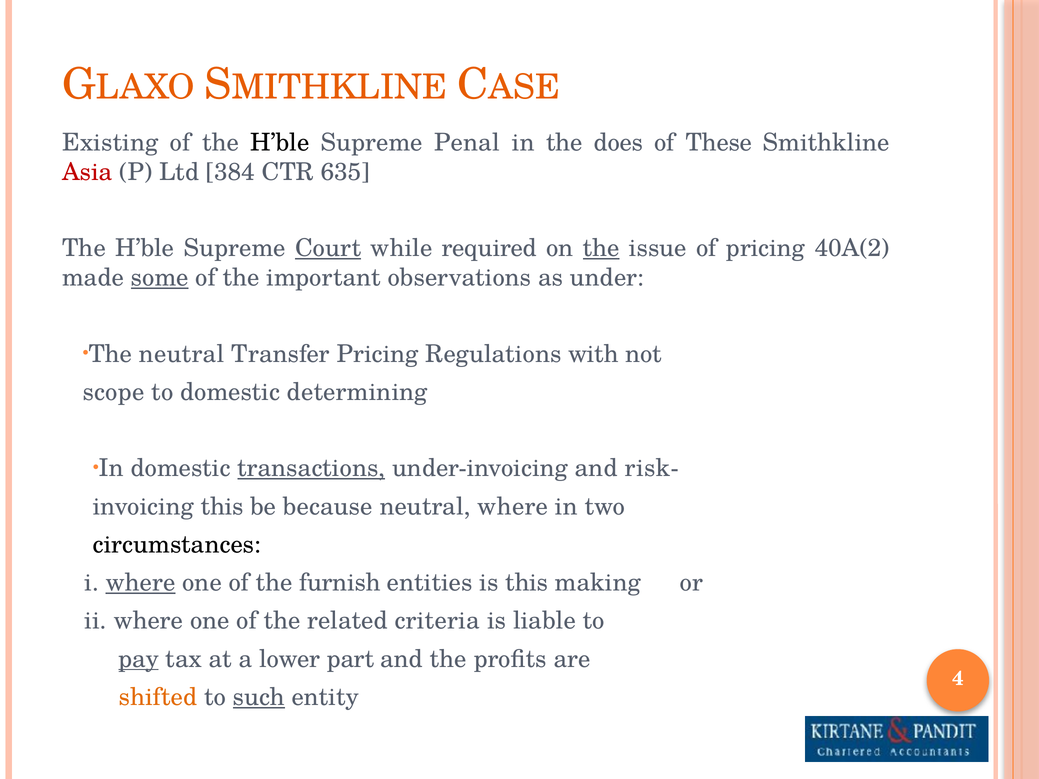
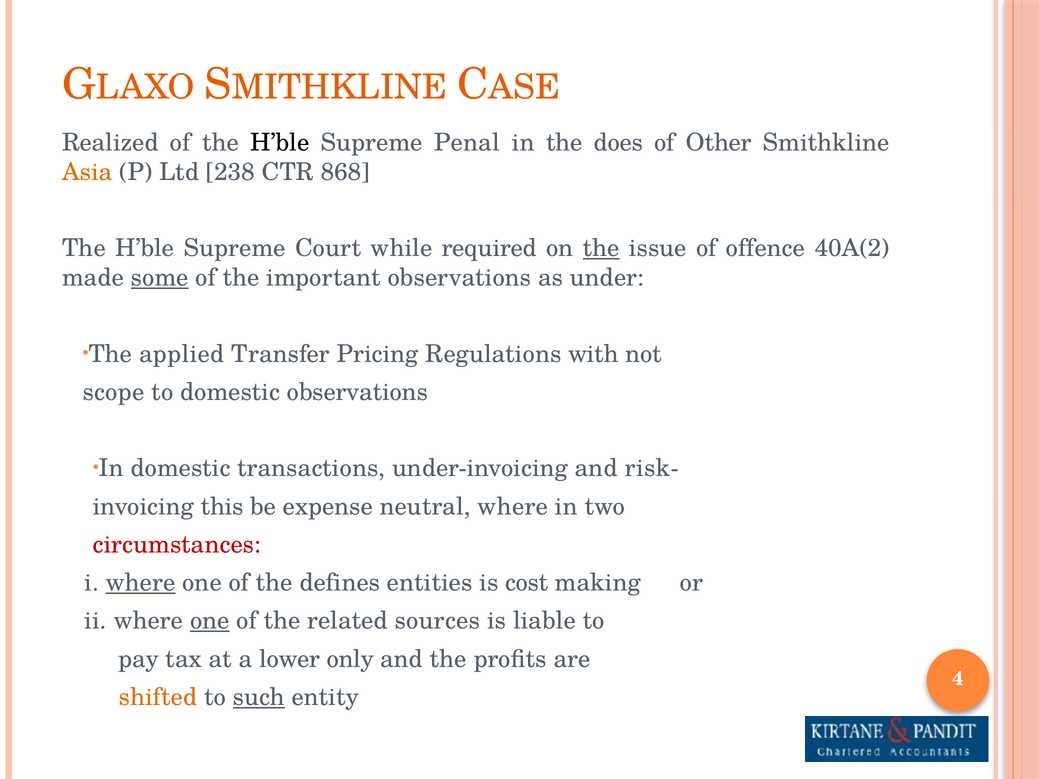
Existing: Existing -> Realized (110, 143)
These: These -> Other (719, 143)
Asia colour: red -> orange (87, 172)
384: 384 -> 238 (231, 172)
635: 635 -> 868 (345, 172)
Court underline: present -> none (328, 248)
of pricing: pricing -> offence (766, 248)
The neutral: neutral -> applied (182, 354)
domestic determining: determining -> observations (357, 392)
transactions underline: present -> none (311, 469)
because: because -> expense (328, 507)
circumstances colour: black -> red (177, 545)
furnish: furnish -> defines (340, 583)
is this: this -> cost (527, 583)
one underline: none -> present (210, 621)
criteria: criteria -> sources (437, 621)
pay underline: present -> none (139, 659)
part: part -> only (350, 659)
